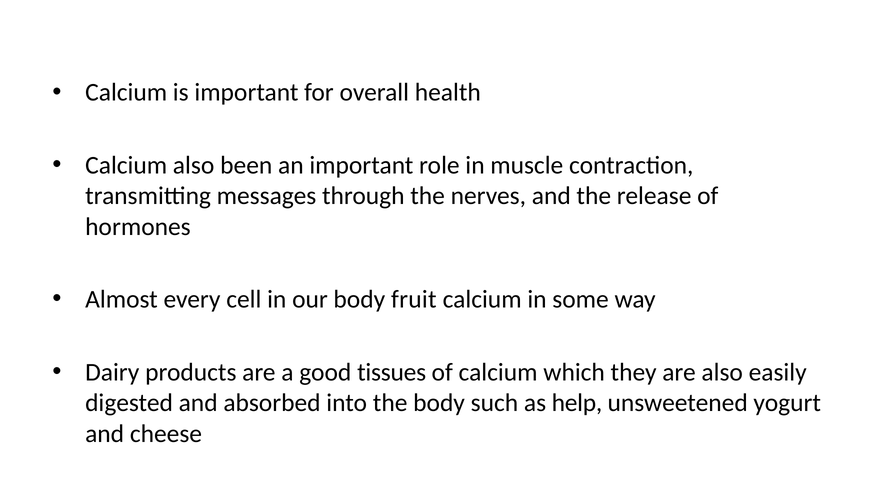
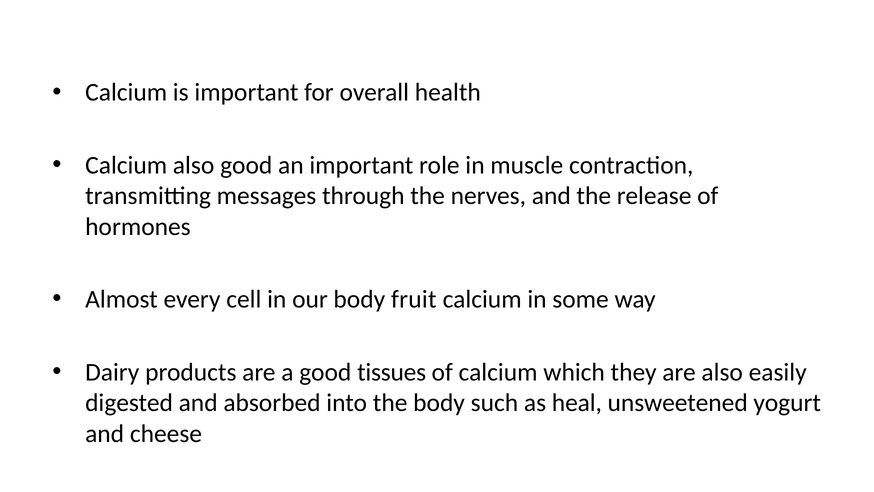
also been: been -> good (246, 165)
help: help -> heal (577, 403)
